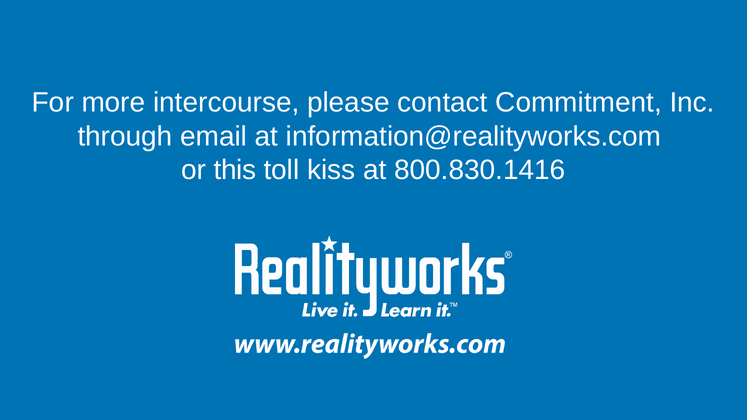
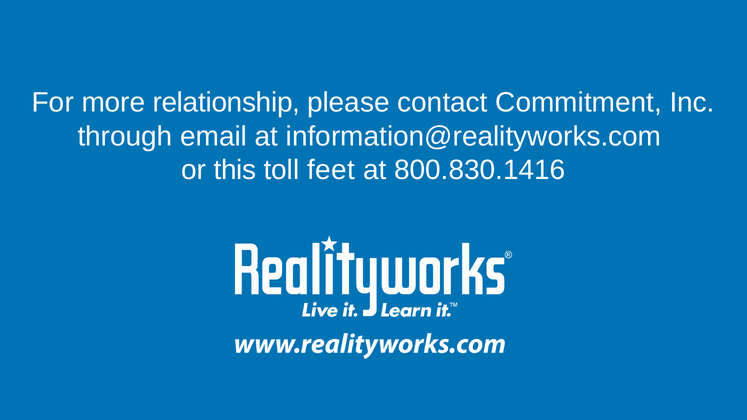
intercourse: intercourse -> relationship (226, 103)
kiss: kiss -> feet (331, 170)
